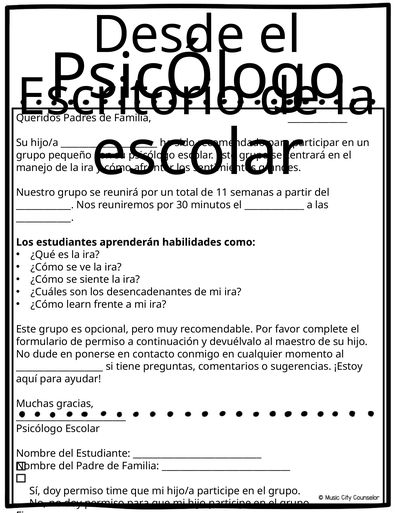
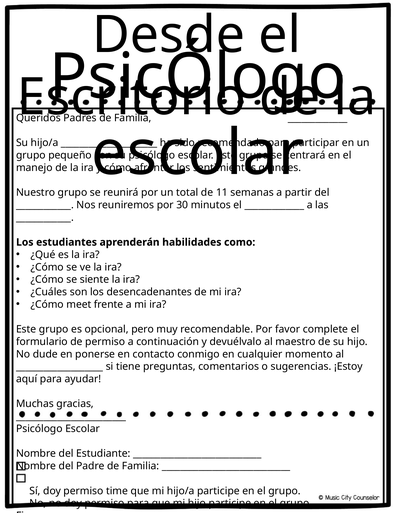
learn: learn -> meet (79, 304)
